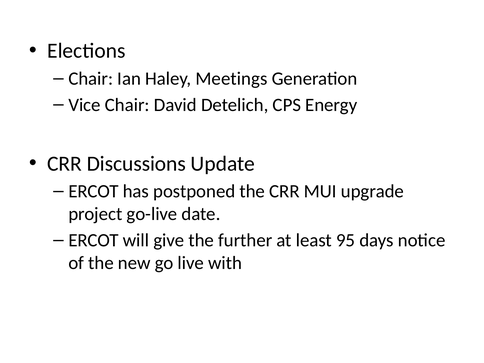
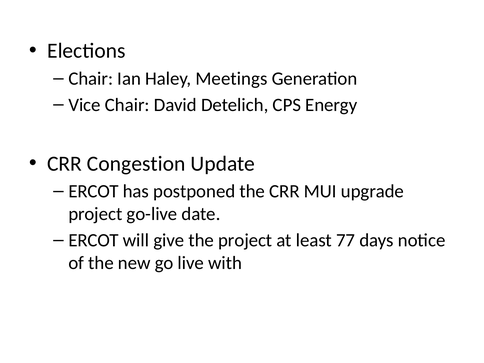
Discussions: Discussions -> Congestion (136, 164)
the further: further -> project (245, 240)
95: 95 -> 77 (346, 240)
